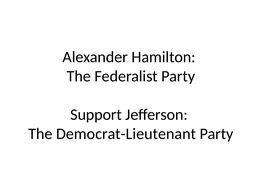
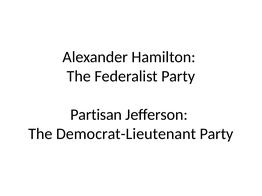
Support: Support -> Partisan (96, 115)
